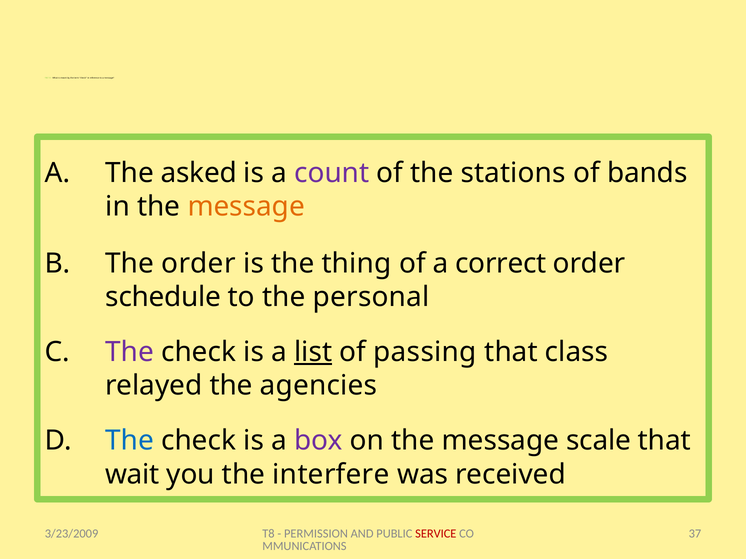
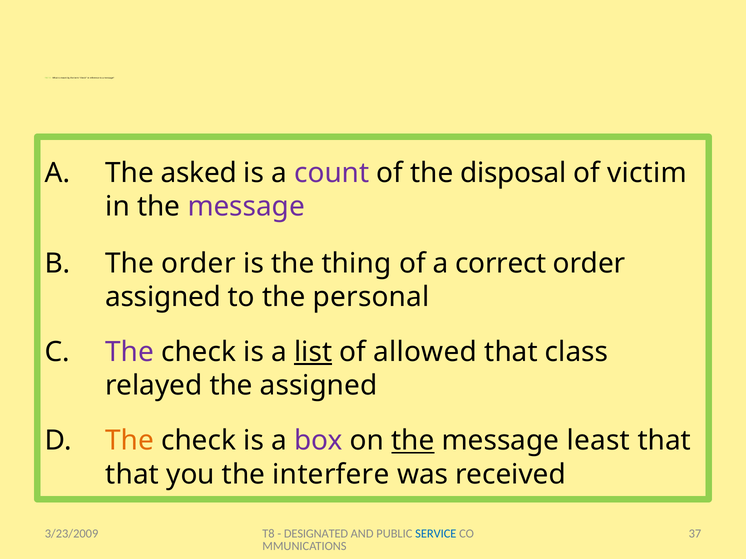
stations: stations -> disposal (513, 173)
bands: bands -> victim (647, 173)
message colour: orange -> purple (246, 207)
schedule: schedule -> assigned (163, 297)
passing: passing -> allowed (425, 352)
the agencies: agencies -> assigned (319, 386)
The colour: blue -> orange (130, 441)
the underline: none -> present (413, 441)
scale: scale -> least (598, 441)
wait: wait -> that (132, 475)
PERMISSION: PERMISSION -> DESIGNATED (316, 534)
SERVICE colour: red -> blue (436, 534)
